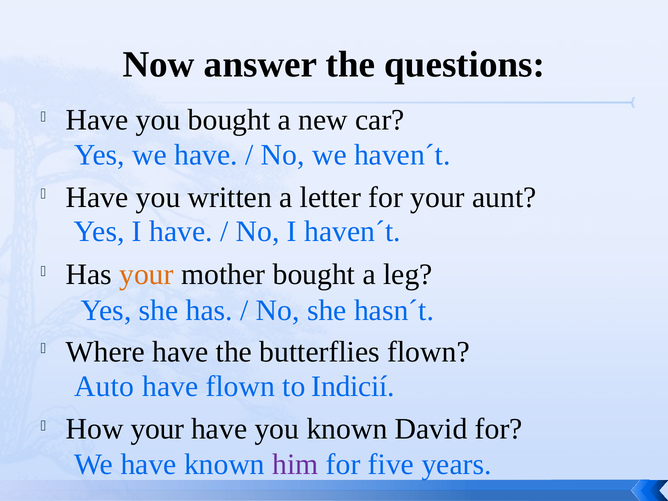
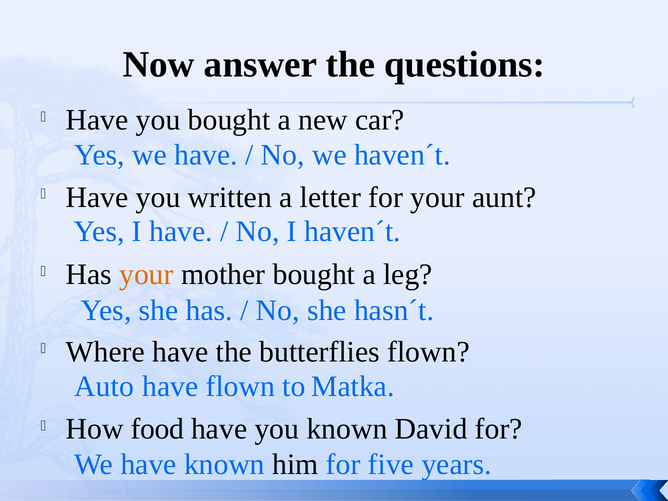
Indicií: Indicií -> Matka (353, 386)
How your: your -> food (157, 429)
him colour: purple -> black (295, 464)
